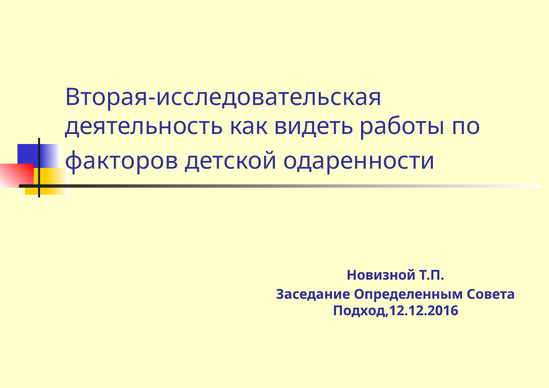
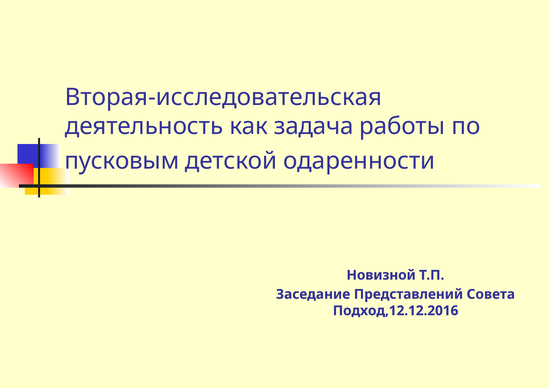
видеть: видеть -> задача (314, 126)
факторов: факторов -> пусковым (122, 161)
Определенным: Определенным -> Представлений (408, 294)
